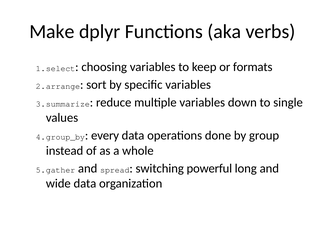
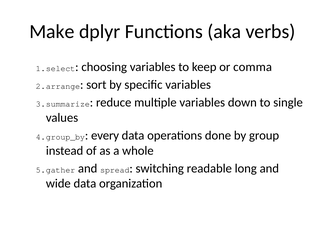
formats: formats -> comma (253, 67)
powerful: powerful -> readable (209, 168)
